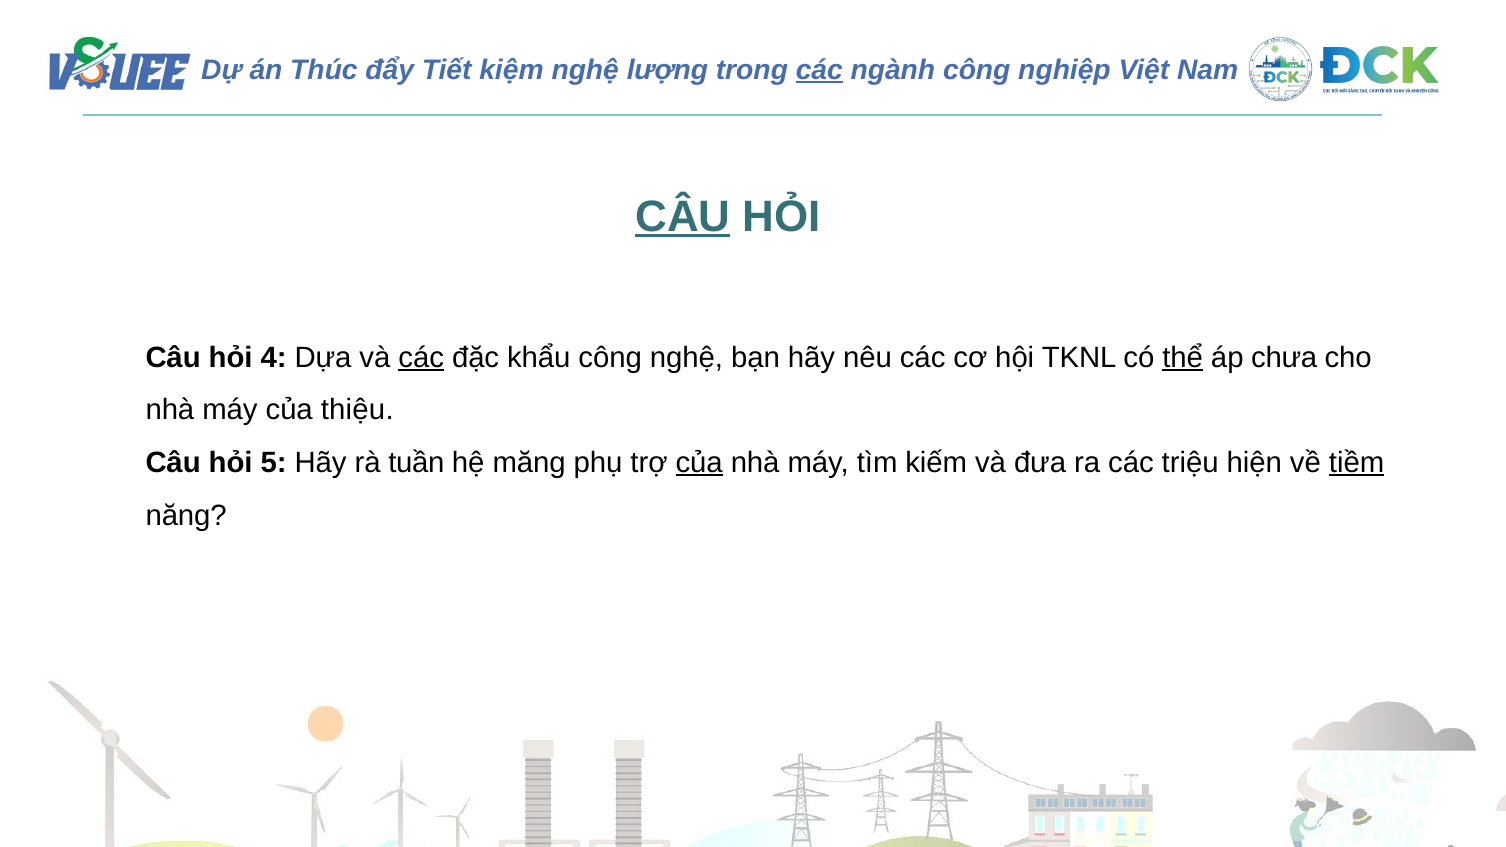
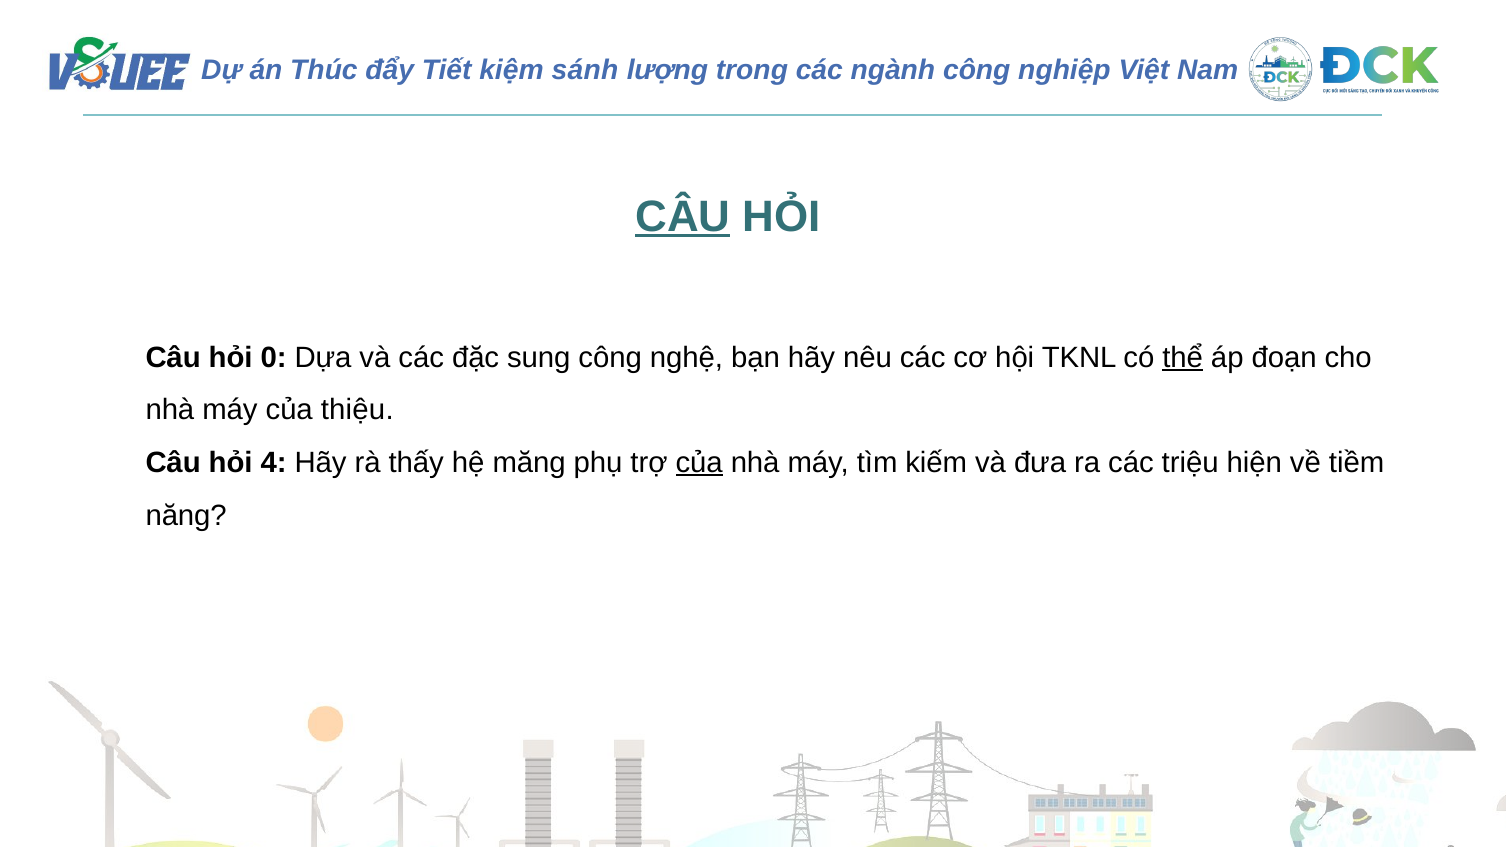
nghệ: nghệ -> sánh (585, 70)
các underline: present -> none (819, 70)
4: 4 -> 0 (274, 357)
các underline: present -> none (421, 357)
khẩu: khẩu -> sung (539, 357)
chưa: chưa -> đoạn (1284, 357)
5: 5 -> 4 (274, 463)
tuần: tuần -> thấy (416, 463)
tiềm underline: present -> none (1357, 463)
